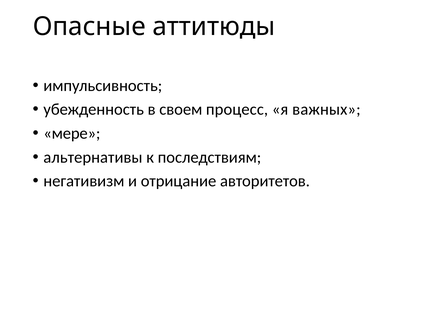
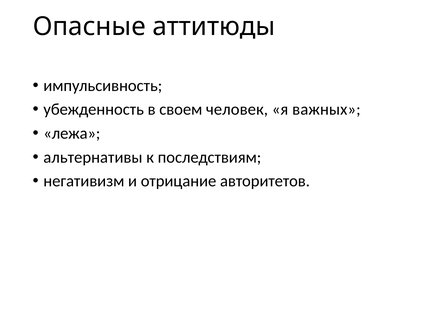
процесс: процесс -> человек (237, 109)
мере: мере -> лежа (72, 133)
